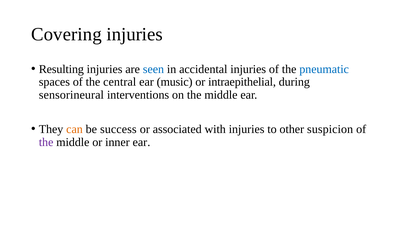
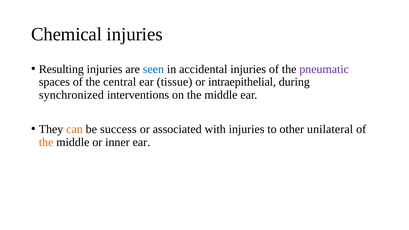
Covering: Covering -> Chemical (67, 34)
pneumatic colour: blue -> purple (324, 69)
music: music -> tissue (175, 82)
sensorineural: sensorineural -> synchronized (71, 95)
suspicion: suspicion -> unilateral (330, 129)
the colour: purple -> orange (46, 142)
